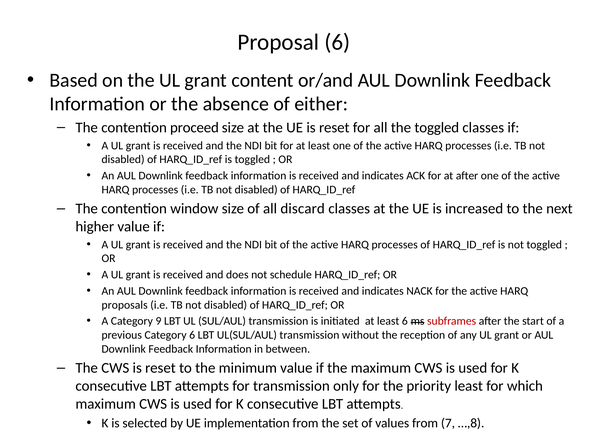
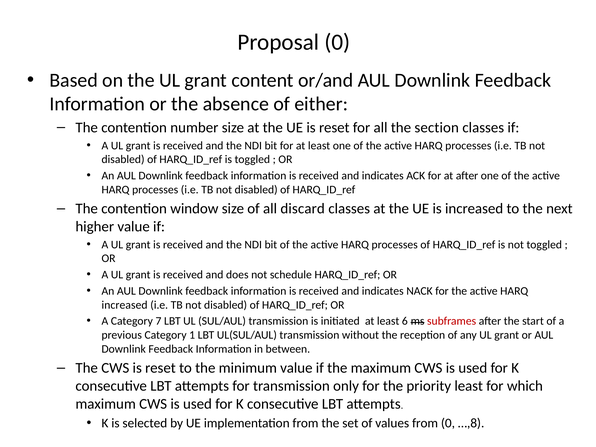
Proposal 6: 6 -> 0 (337, 42)
proceed: proceed -> number (194, 128)
the toggled: toggled -> section (437, 128)
proposals: proposals -> increased (125, 305)
9: 9 -> 7 (158, 321)
Category 6: 6 -> 1 (192, 335)
from 7: 7 -> 0 (448, 423)
